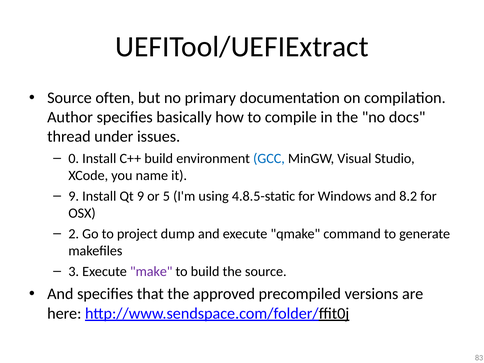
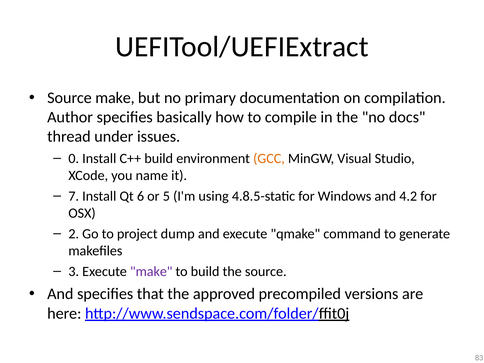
Source often: often -> make (115, 98)
GCC colour: blue -> orange (269, 158)
9: 9 -> 7 (74, 196)
Qt 9: 9 -> 6 (141, 196)
8.2: 8.2 -> 4.2 (408, 196)
